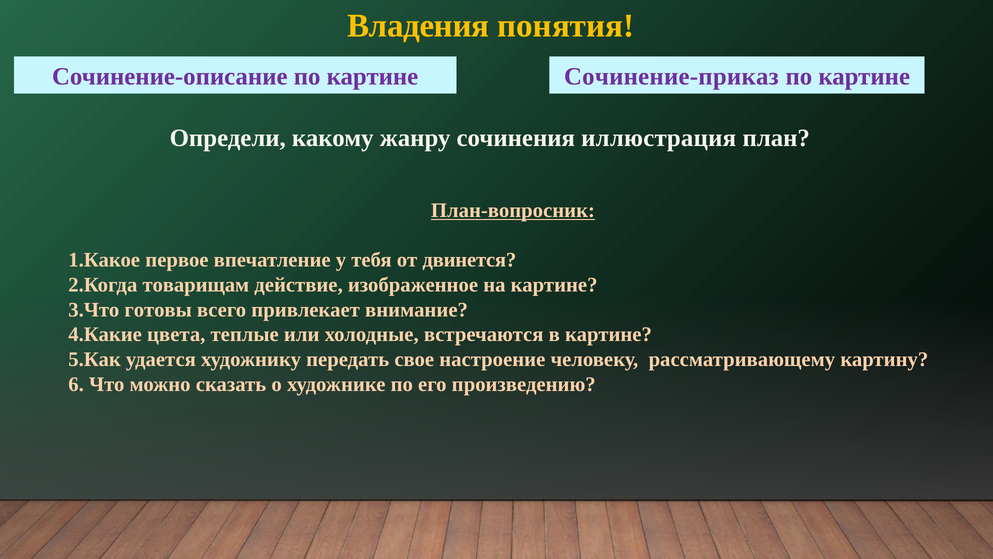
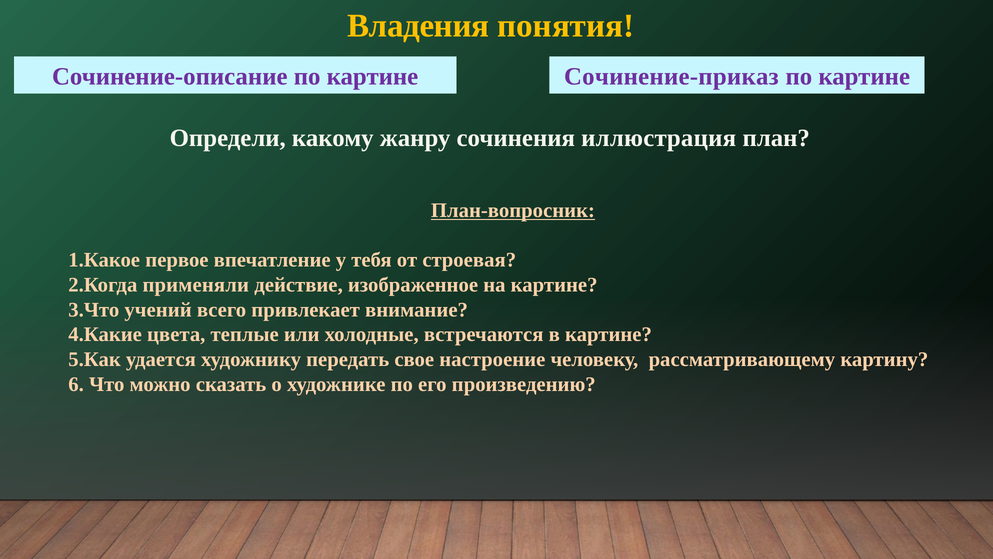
двинется: двинется -> строевая (469, 260)
товарищам: товарищам -> применяли (196, 285)
готовы: готовы -> учений (158, 310)
